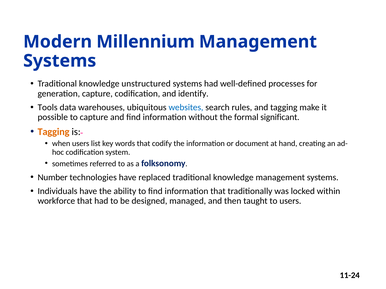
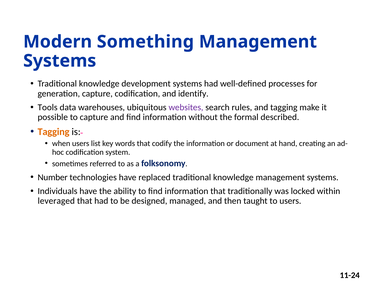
Millennium: Millennium -> Something (145, 42)
unstructured: unstructured -> development (146, 84)
websites colour: blue -> purple (186, 108)
significant: significant -> described (280, 117)
workforce: workforce -> leveraged (56, 201)
